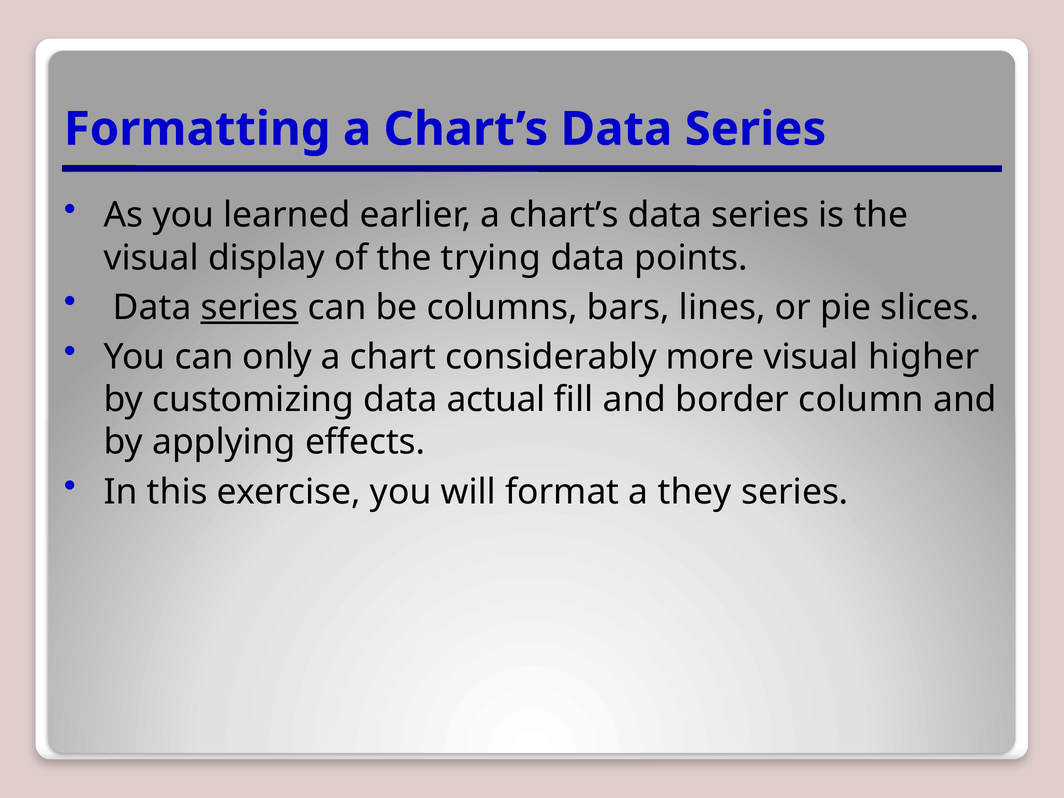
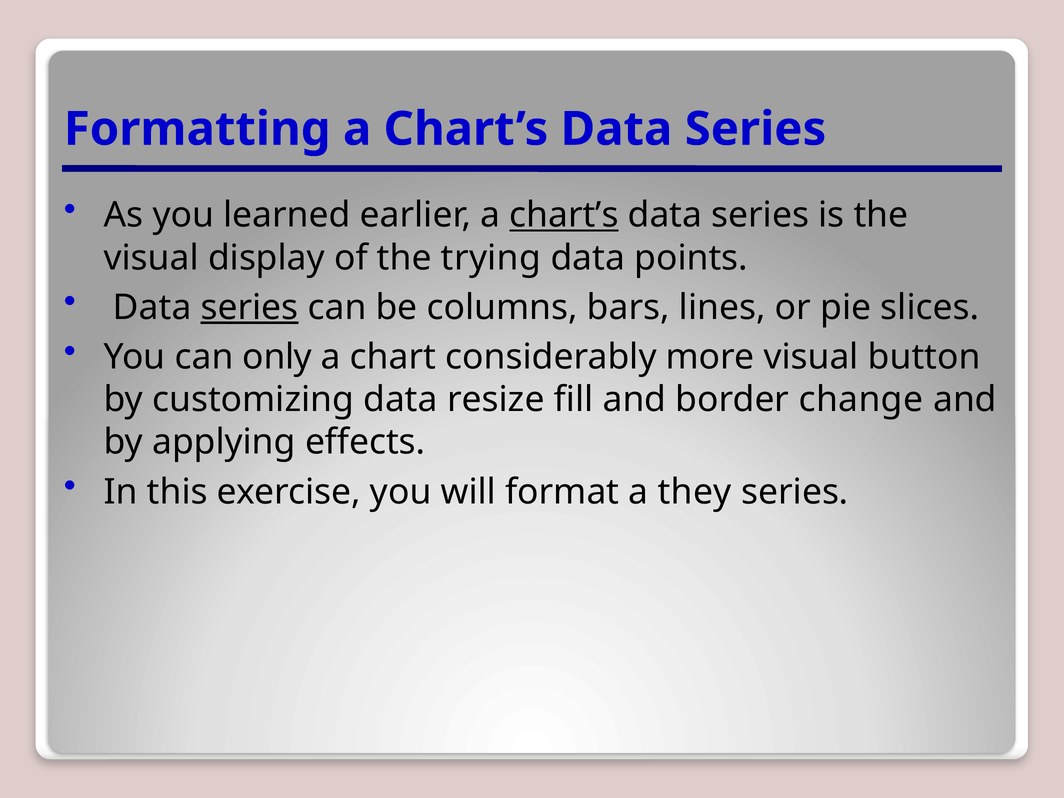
chart’s underline: none -> present (564, 215)
higher: higher -> button (924, 357)
actual: actual -> resize (496, 400)
column: column -> change (861, 400)
